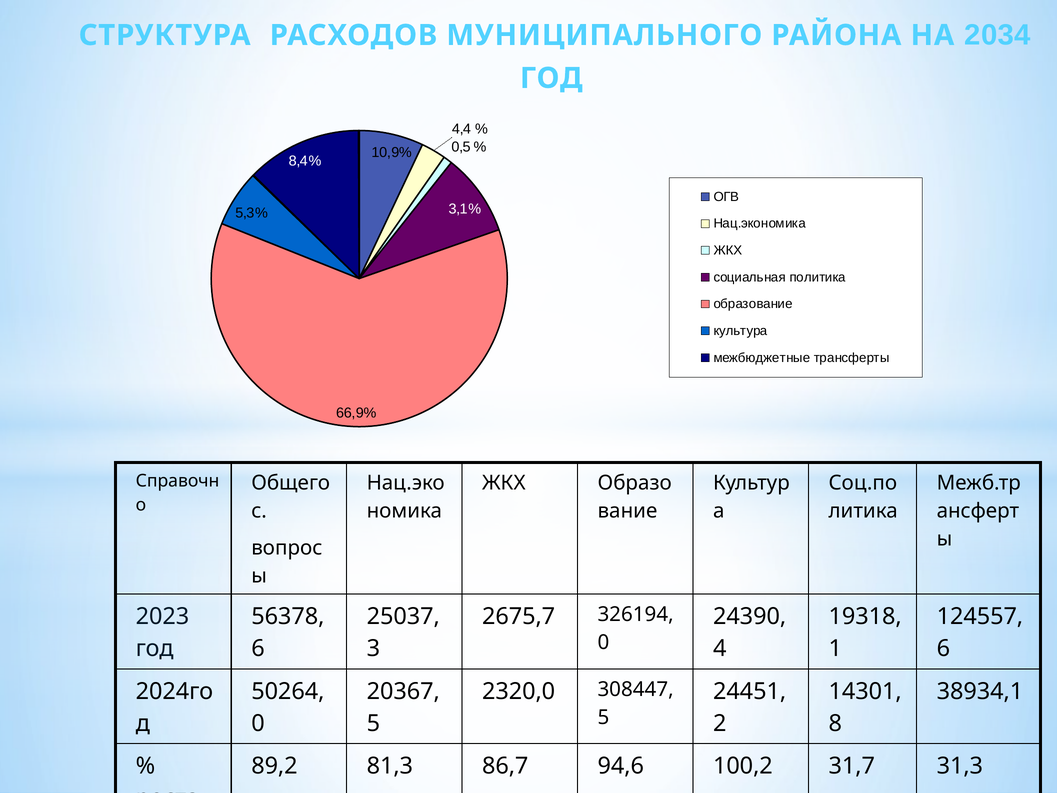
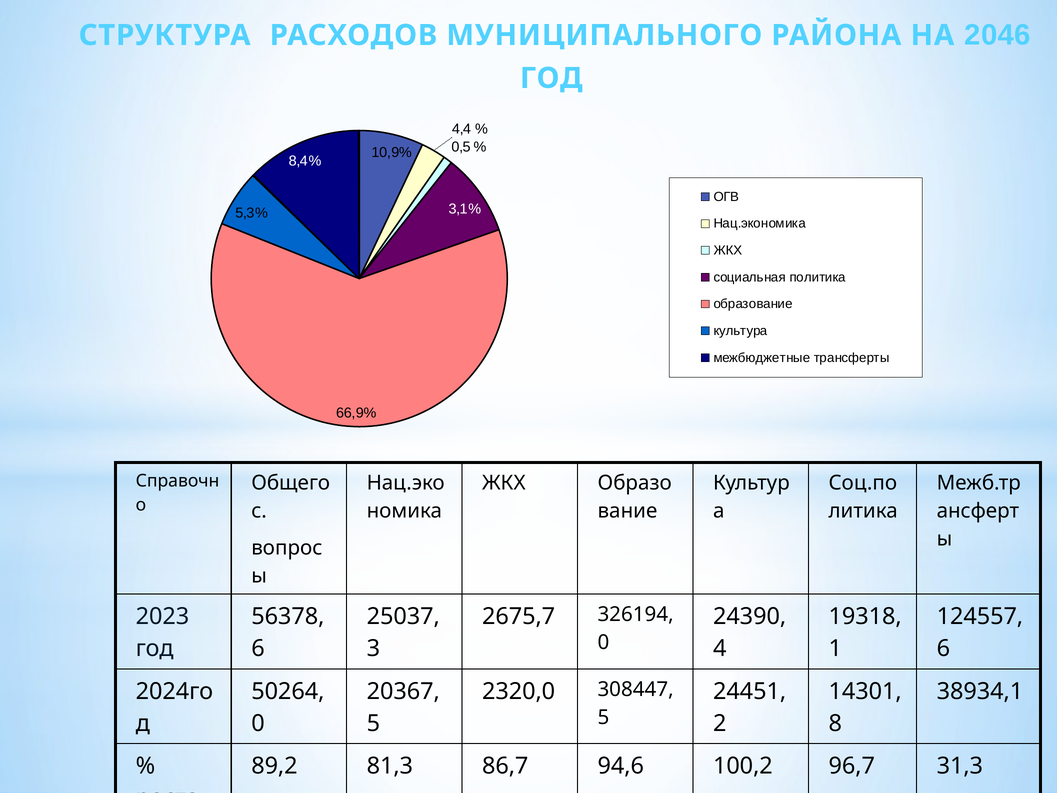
2034: 2034 -> 2046 (998, 35)
31,7: 31,7 -> 96,7 (852, 766)
